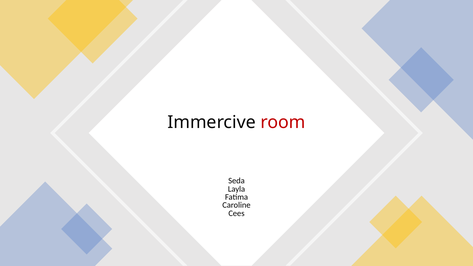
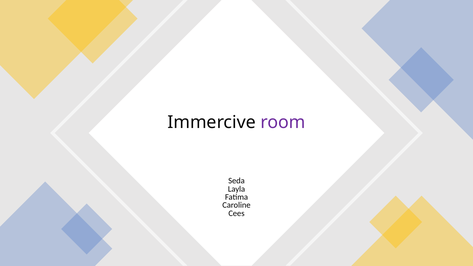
room colour: red -> purple (283, 122)
